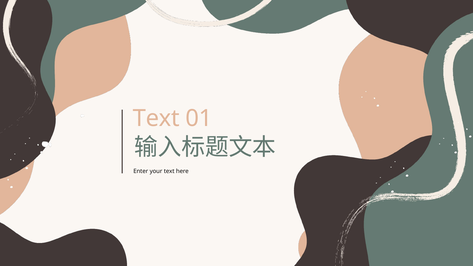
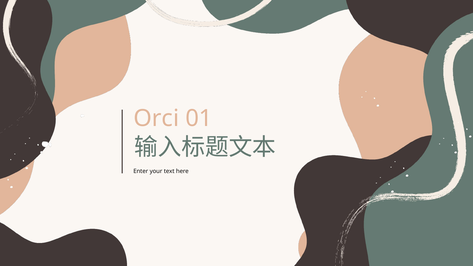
Text: Text -> Orci (156, 118)
